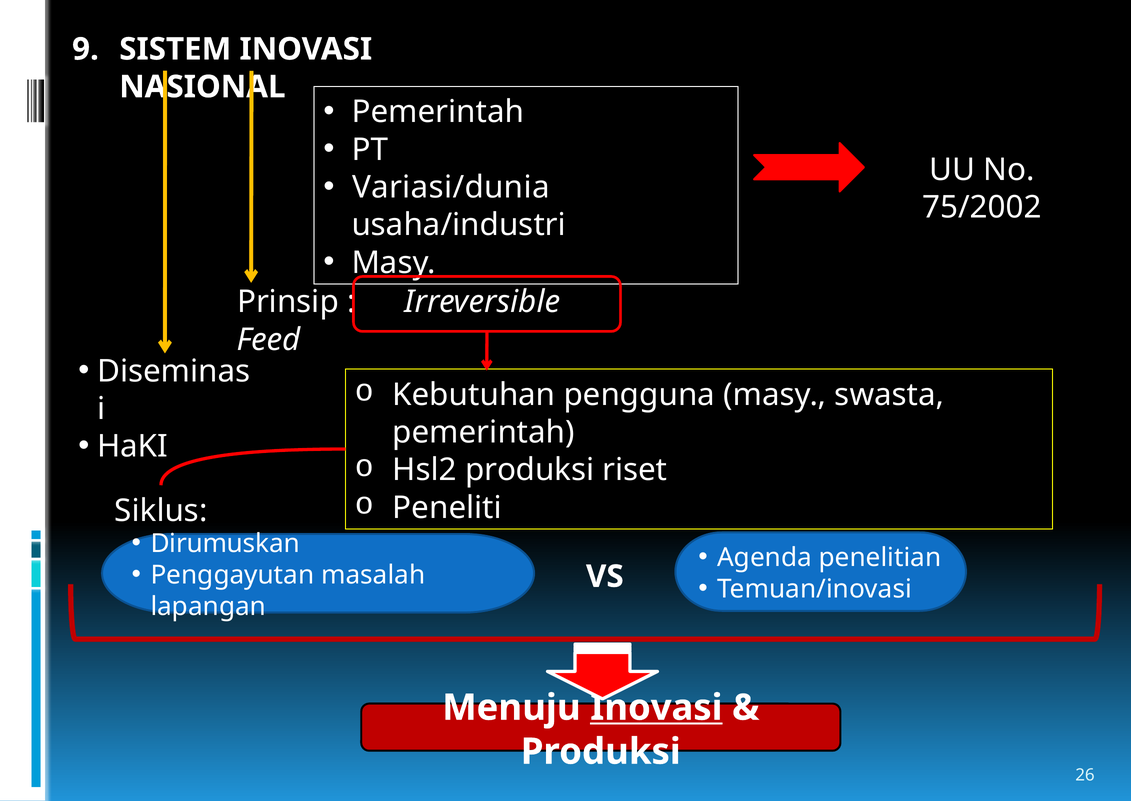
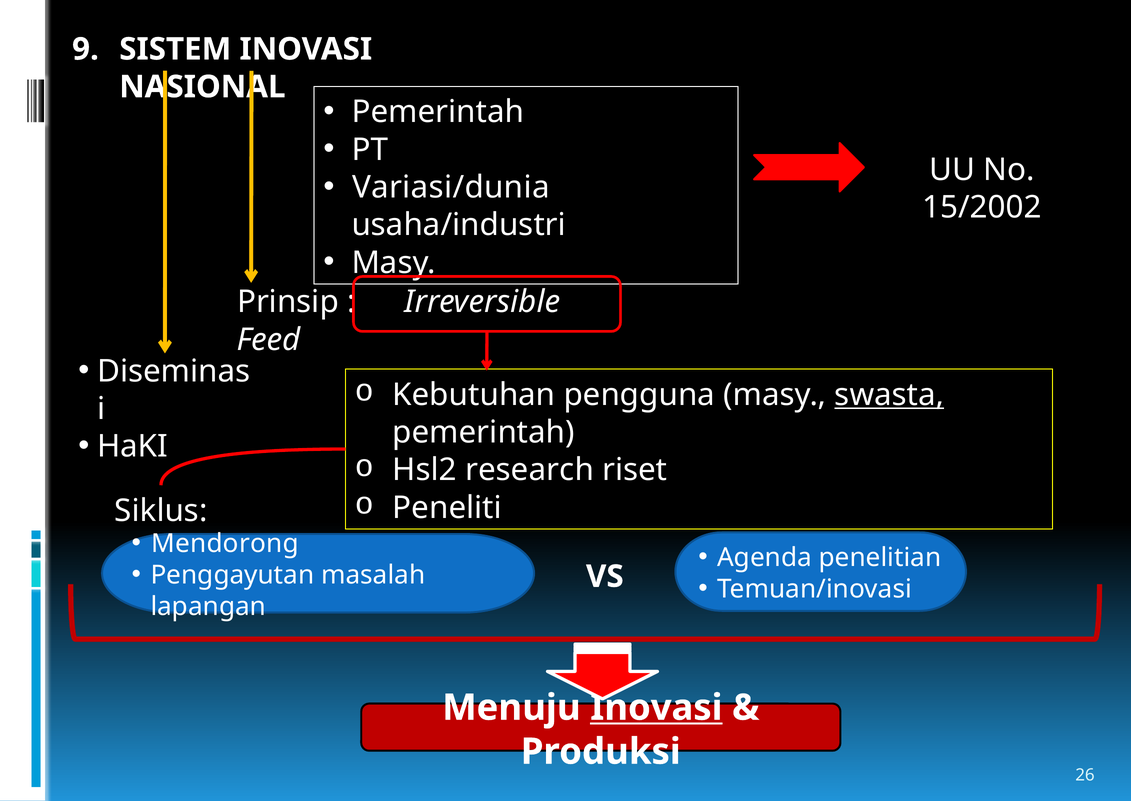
75/2002: 75/2002 -> 15/2002 (982, 207)
swasta underline: none -> present (889, 395)
Hsl2 produksi: produksi -> research (529, 470)
Dirumuskan: Dirumuskan -> Mendorong (225, 544)
